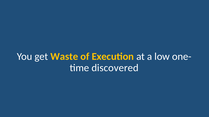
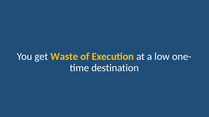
discovered: discovered -> destination (115, 68)
